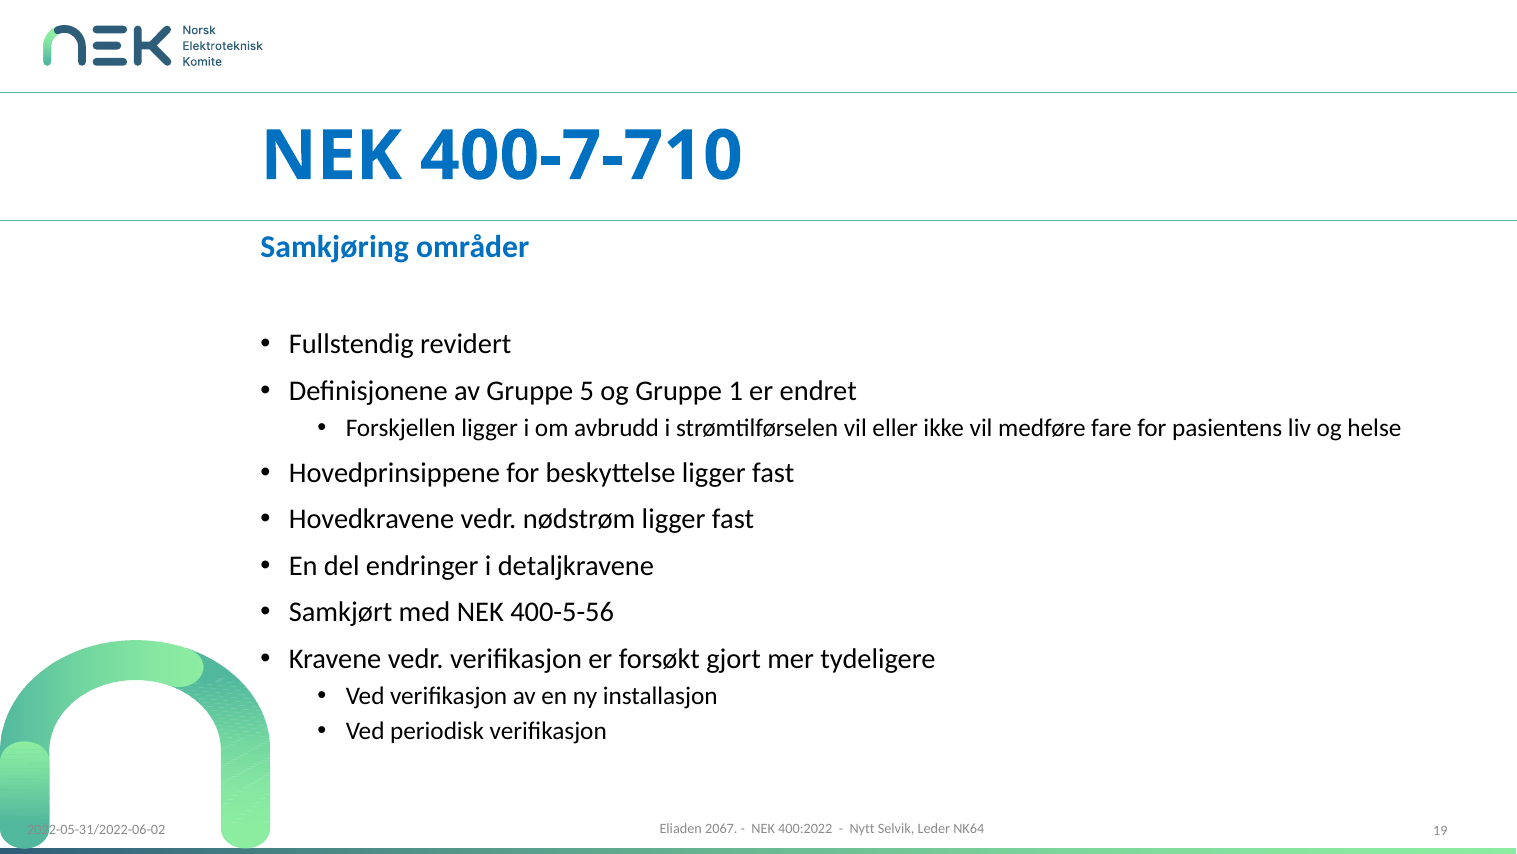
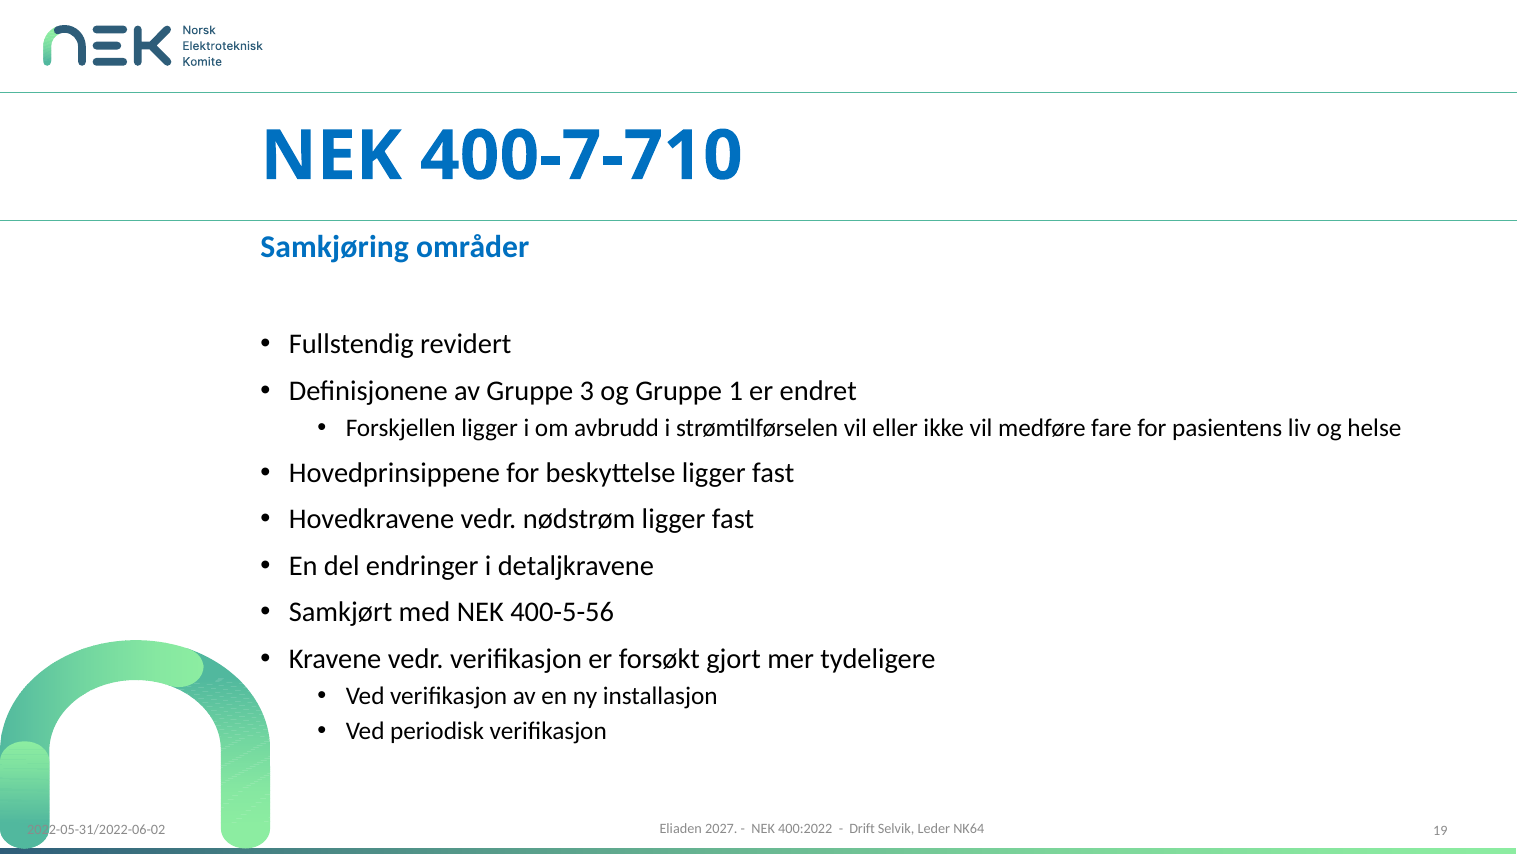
5: 5 -> 3 (587, 391)
2067: 2067 -> 2027 (721, 828)
Nytt: Nytt -> Drift (862, 828)
